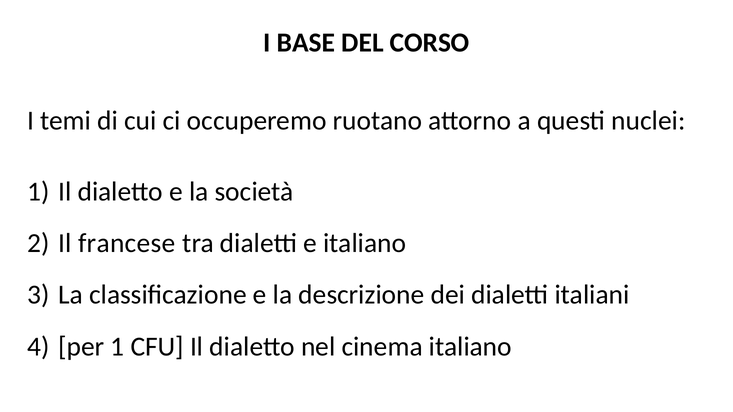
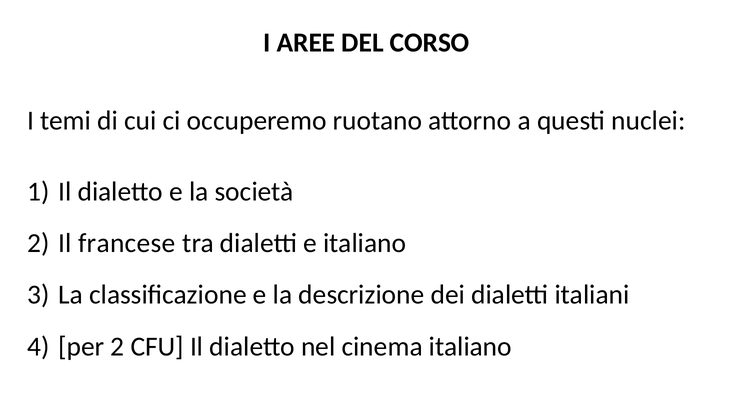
BASE: BASE -> AREE (306, 42)
per 1: 1 -> 2 (117, 347)
